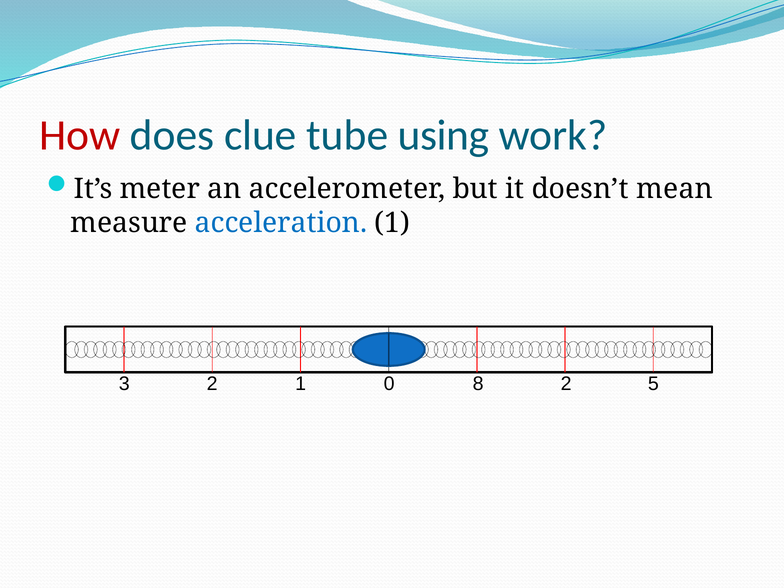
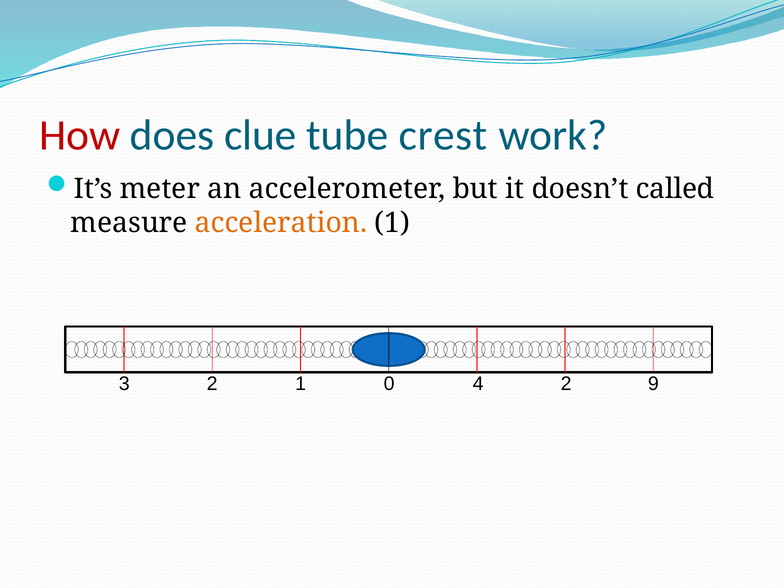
using: using -> crest (443, 135)
mean: mean -> called (675, 189)
acceleration colour: blue -> orange (281, 223)
8: 8 -> 4 (478, 384)
5: 5 -> 9 (653, 384)
